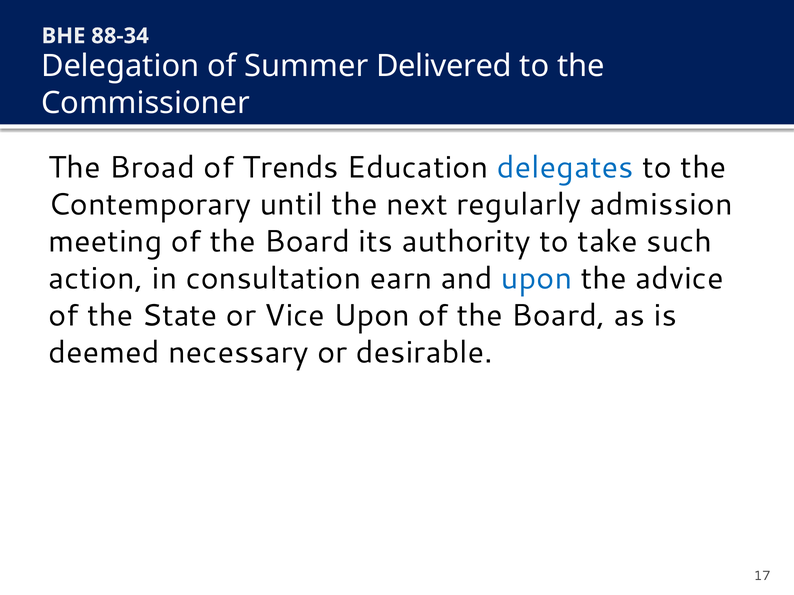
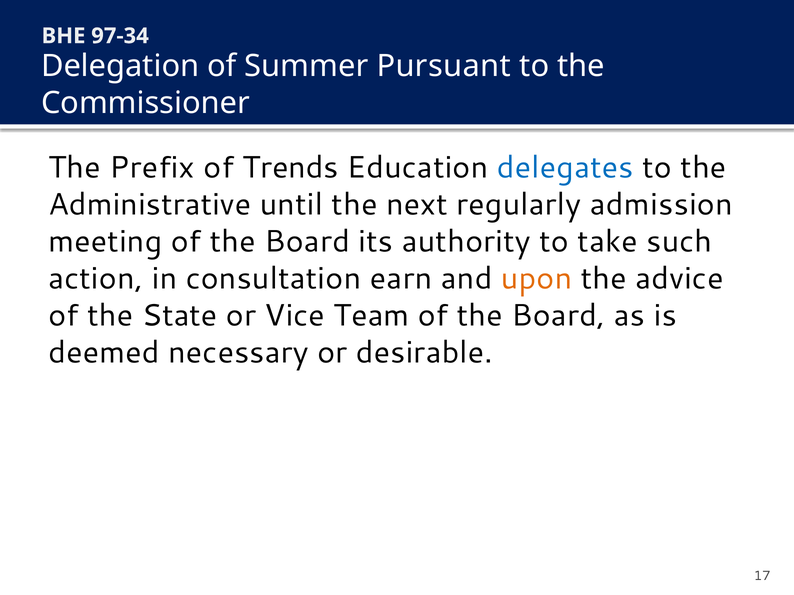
88-34: 88-34 -> 97-34 (120, 36)
Delivered: Delivered -> Pursuant (444, 66)
Broad: Broad -> Prefix (152, 168)
Contemporary: Contemporary -> Administrative (150, 205)
upon colour: blue -> orange (537, 279)
Vice Upon: Upon -> Team (372, 316)
